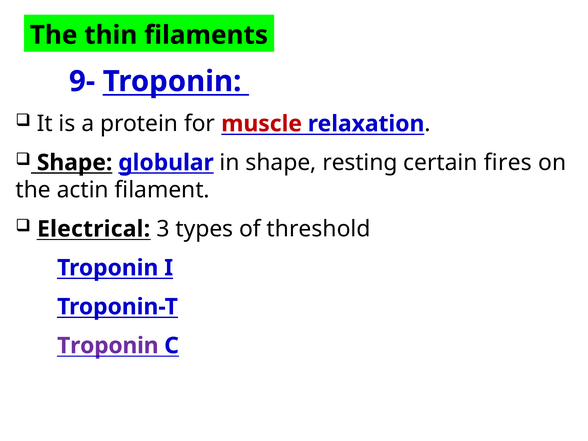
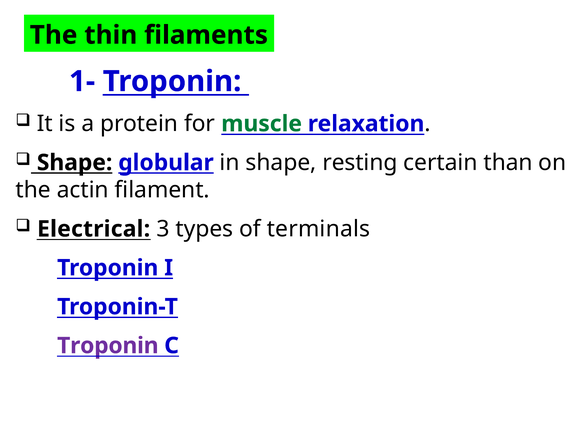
9-: 9- -> 1- (82, 81)
muscle colour: red -> green (262, 124)
fires: fires -> than (508, 163)
threshold: threshold -> terminals (319, 229)
